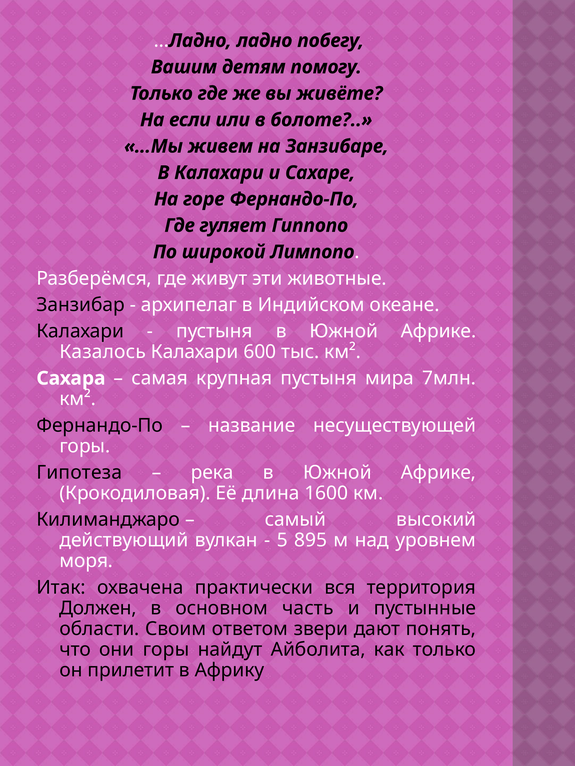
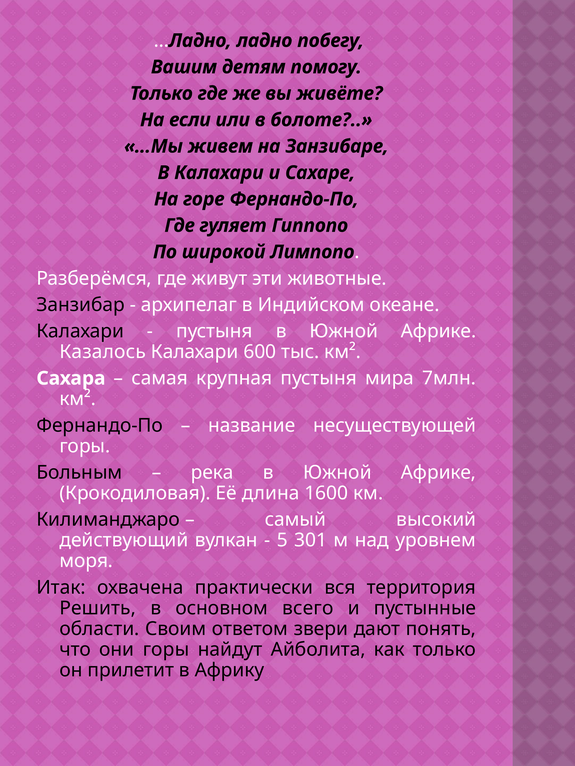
Гипотеза: Гипотеза -> Больным (79, 473)
895: 895 -> 301 (311, 541)
Должен: Должен -> Решить (98, 609)
часть: часть -> всего (308, 609)
